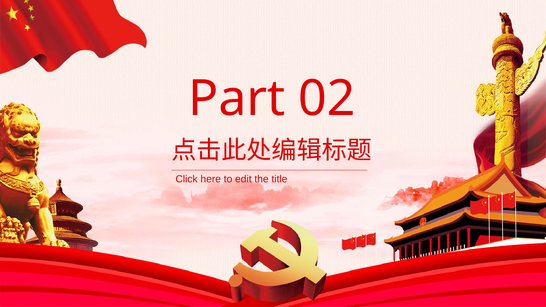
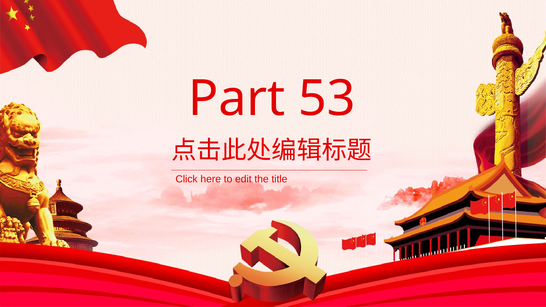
02: 02 -> 53 (327, 99)
